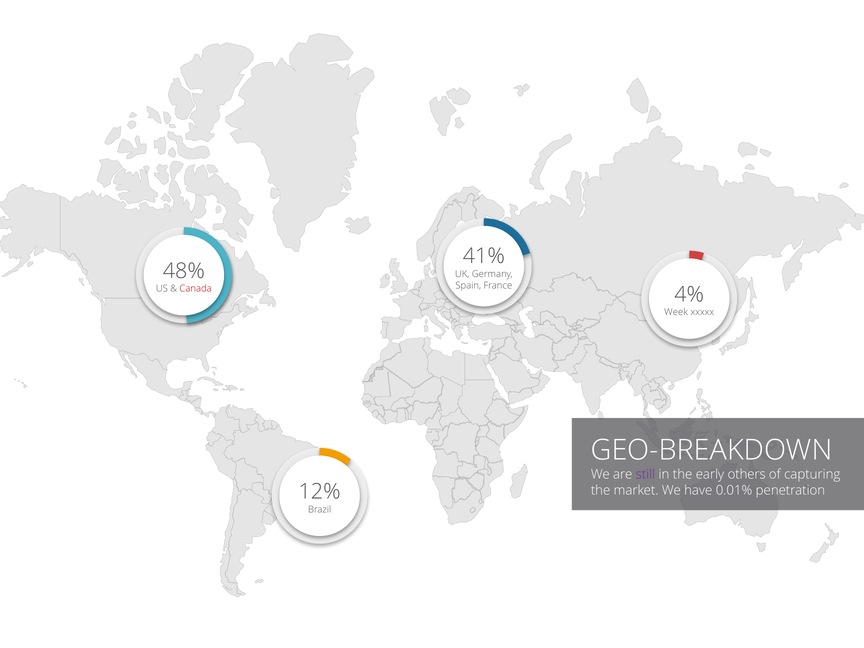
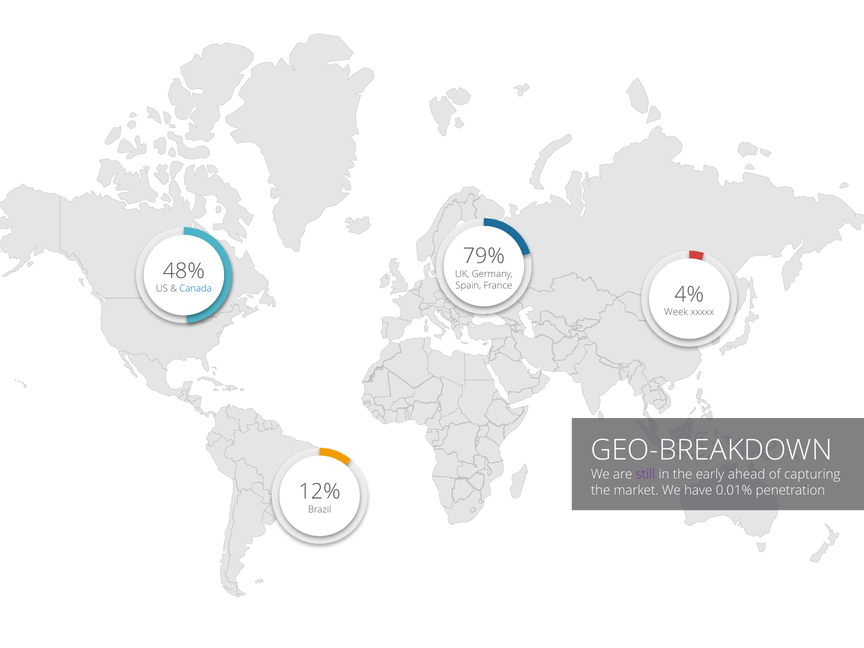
41%: 41% -> 79% (484, 256)
Canada colour: red -> blue (196, 289)
others: others -> ahead (747, 474)
